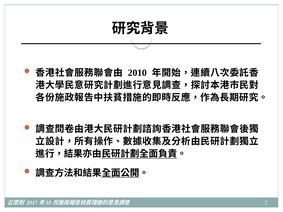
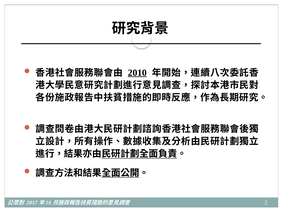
2010 underline: none -> present (137, 73)
